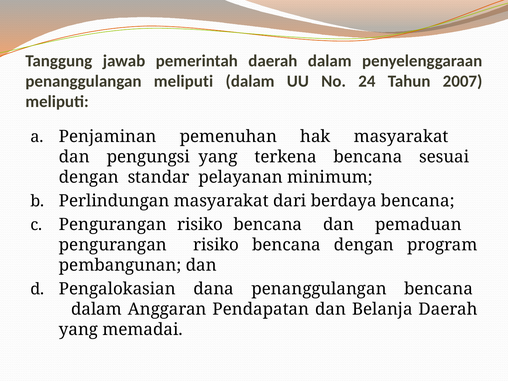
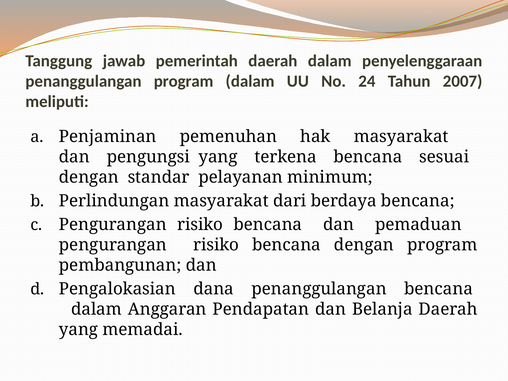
penanggulangan meliputi: meliputi -> program (184, 81)
